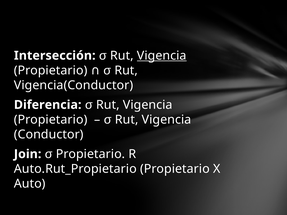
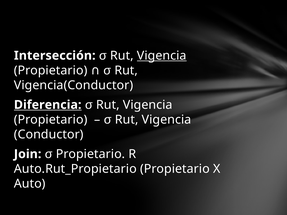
Diferencia underline: none -> present (48, 105)
